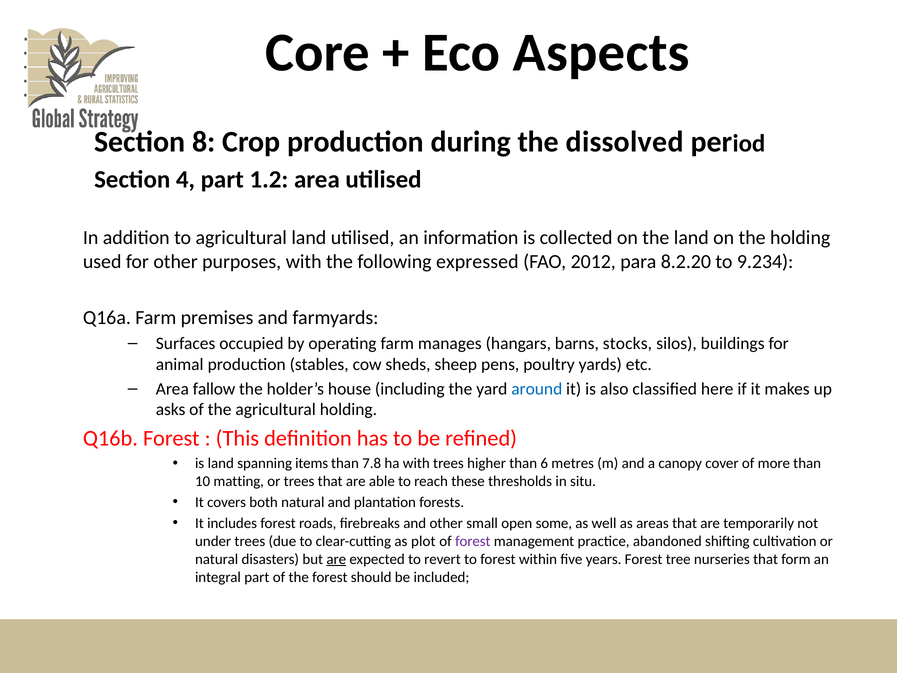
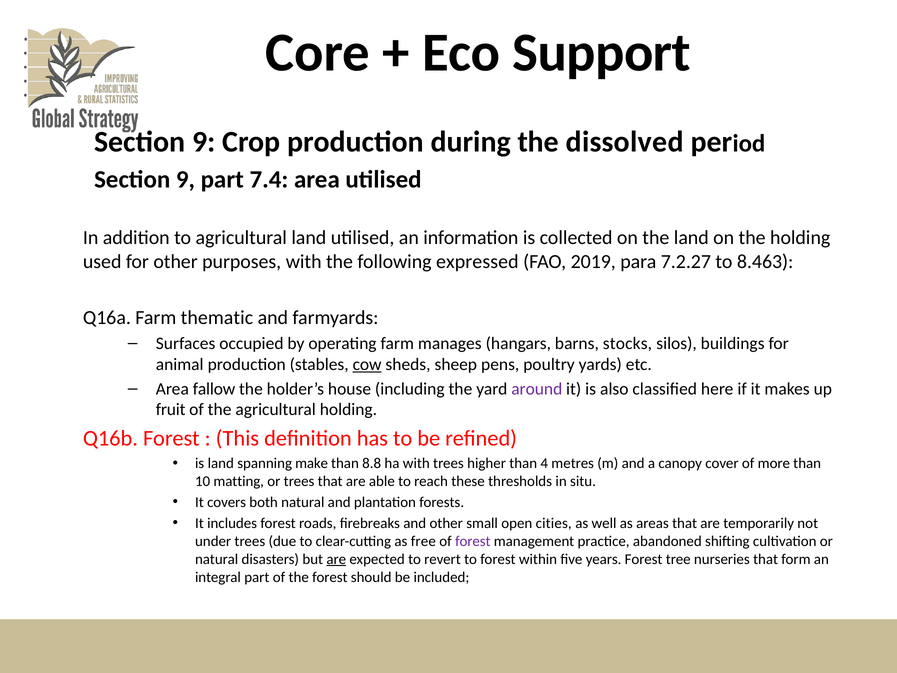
Aspects: Aspects -> Support (602, 53)
8: 8 -> 9 (204, 142)
4: 4 -> 9 (185, 179)
1.2: 1.2 -> 7.4 (269, 179)
2012: 2012 -> 2019 (593, 262)
8.2.20: 8.2.20 -> 7.2.27 (686, 262)
9.234: 9.234 -> 8.463 (765, 262)
premises: premises -> thematic (217, 318)
cow underline: none -> present (367, 364)
around colour: blue -> purple (537, 389)
asks: asks -> fruit (171, 410)
items: items -> make (312, 463)
7.8: 7.8 -> 8.8 (372, 463)
6: 6 -> 4 (544, 463)
some: some -> cities (554, 523)
plot: plot -> free (423, 541)
